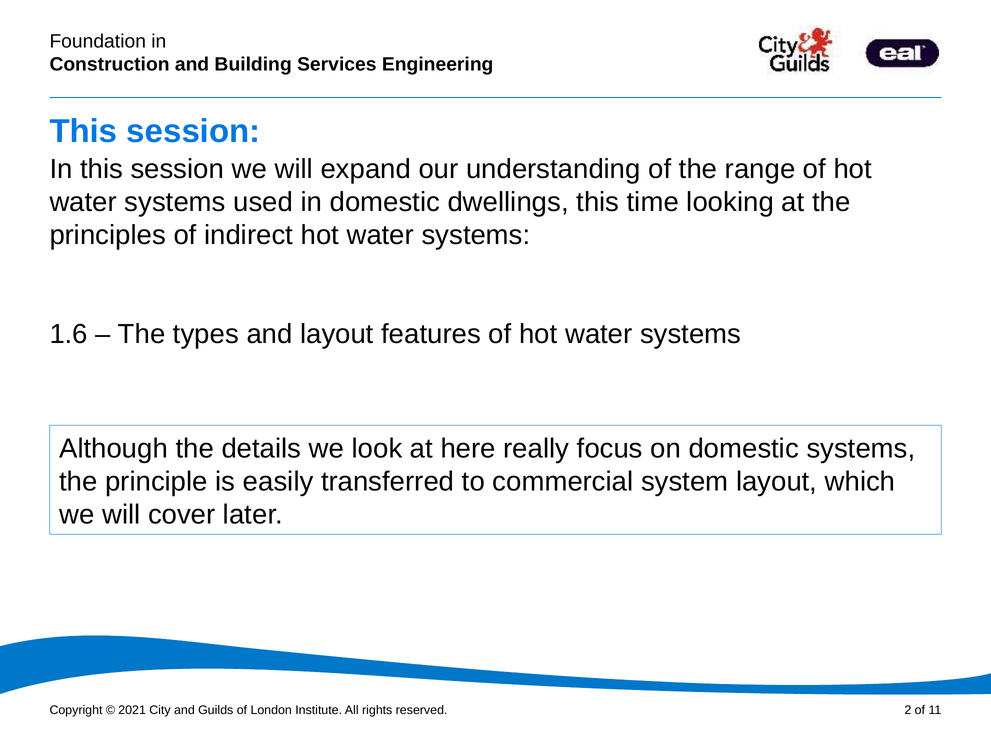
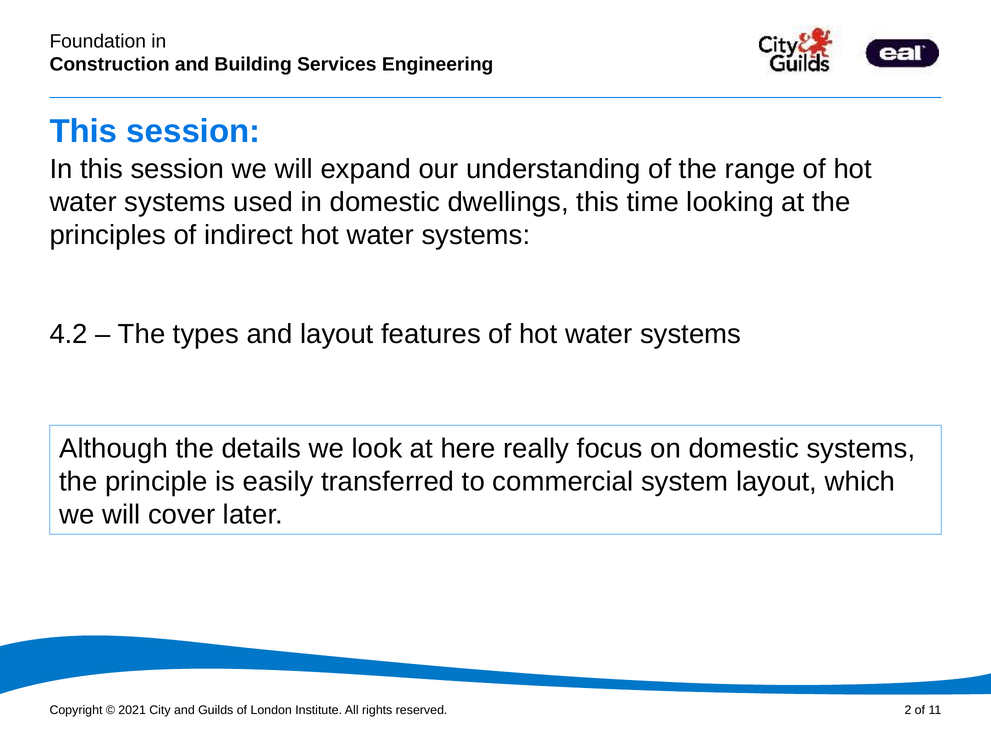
1.6: 1.6 -> 4.2 (69, 334)
